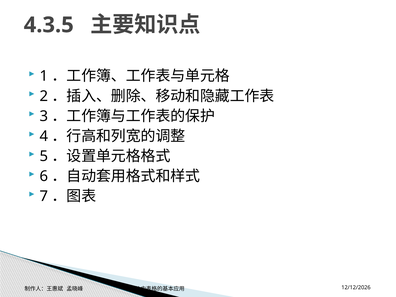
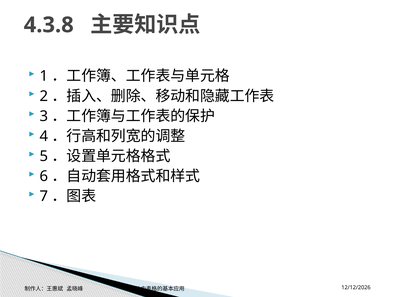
4.3.5: 4.3.5 -> 4.3.8 (49, 25)
